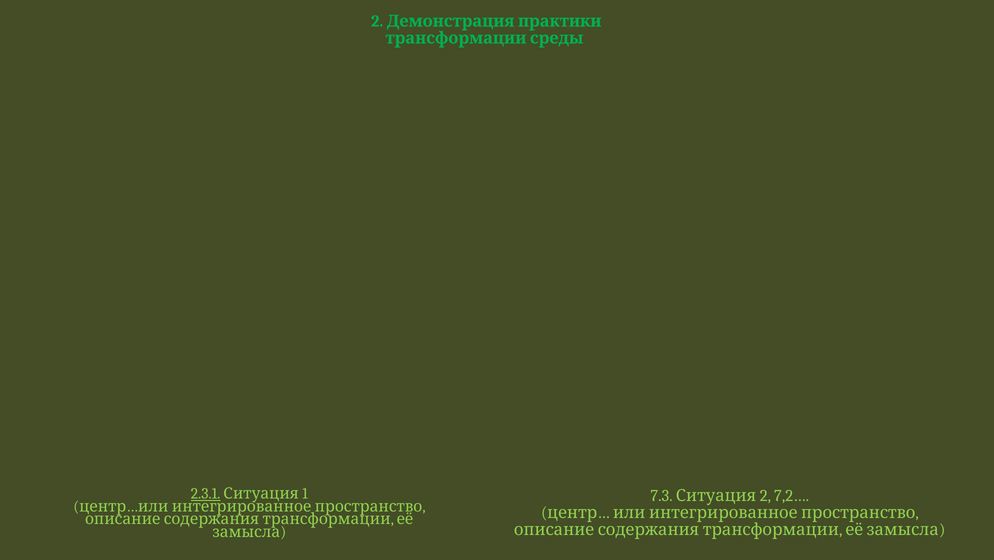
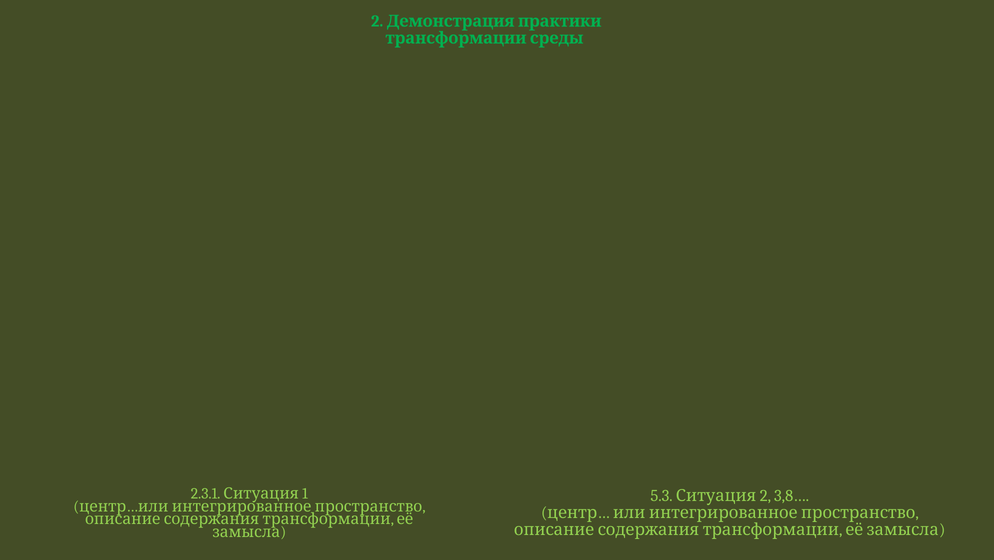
2.3.1 underline: present -> none (206, 493)
7.3: 7.3 -> 5.3 (662, 495)
7,2…: 7,2… -> 3,8… (792, 495)
